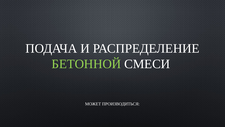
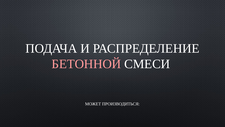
БЕТОННОЙ colour: light green -> pink (86, 64)
